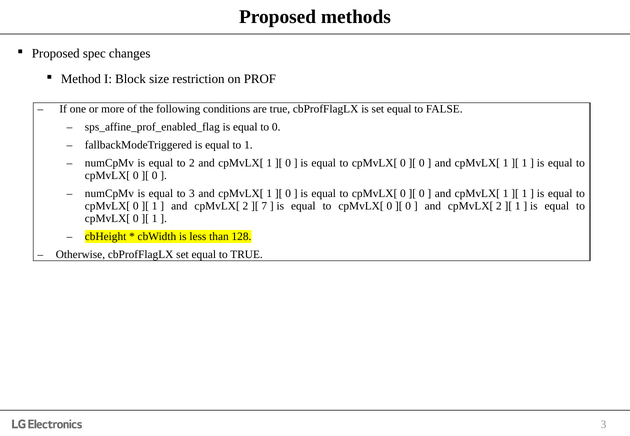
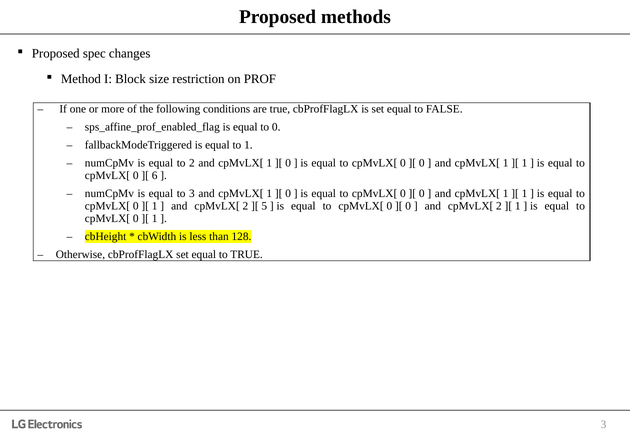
0: 0 -> 6 (155, 176)
7: 7 -> 5 (264, 206)
